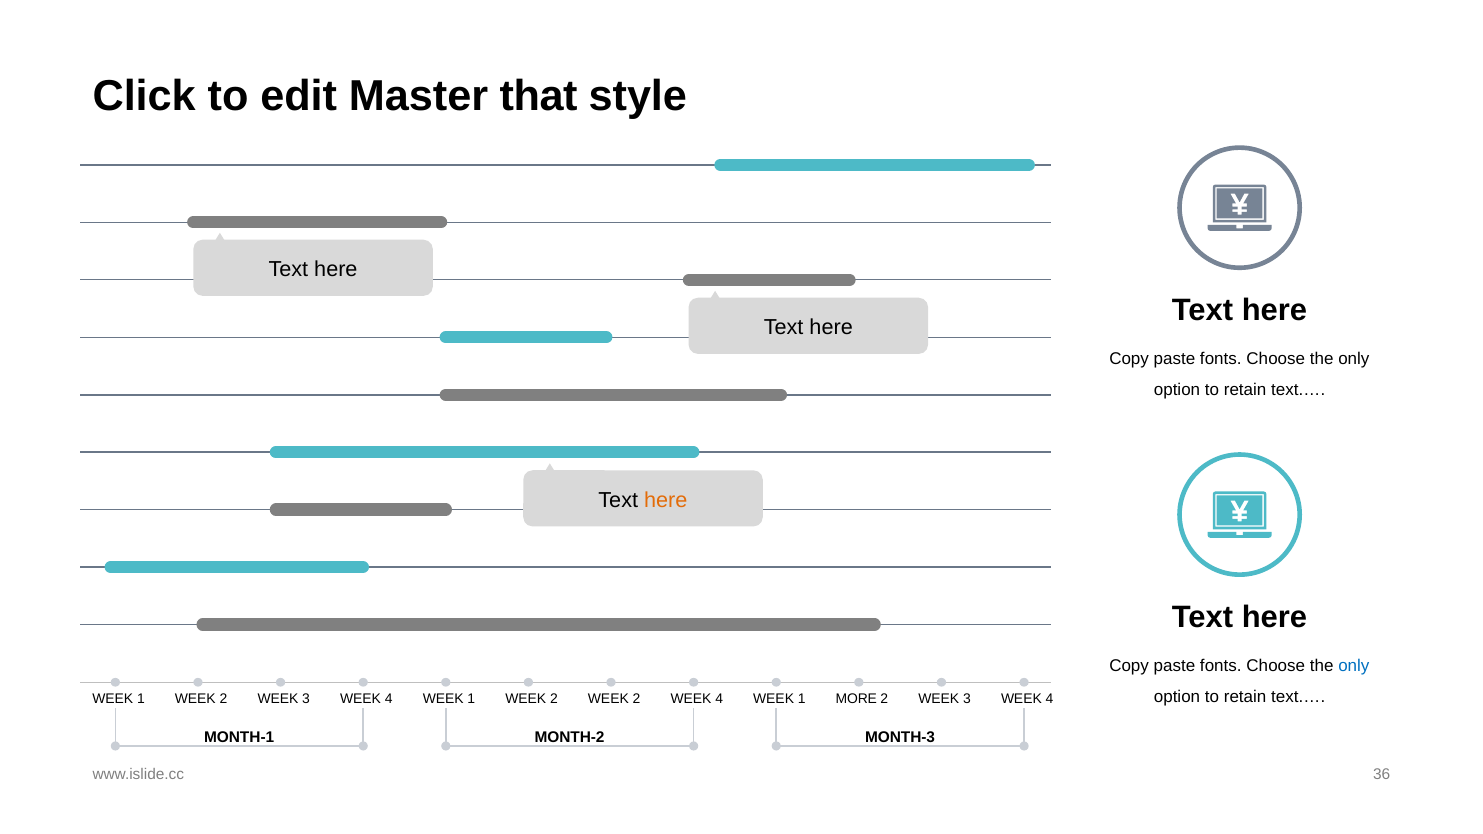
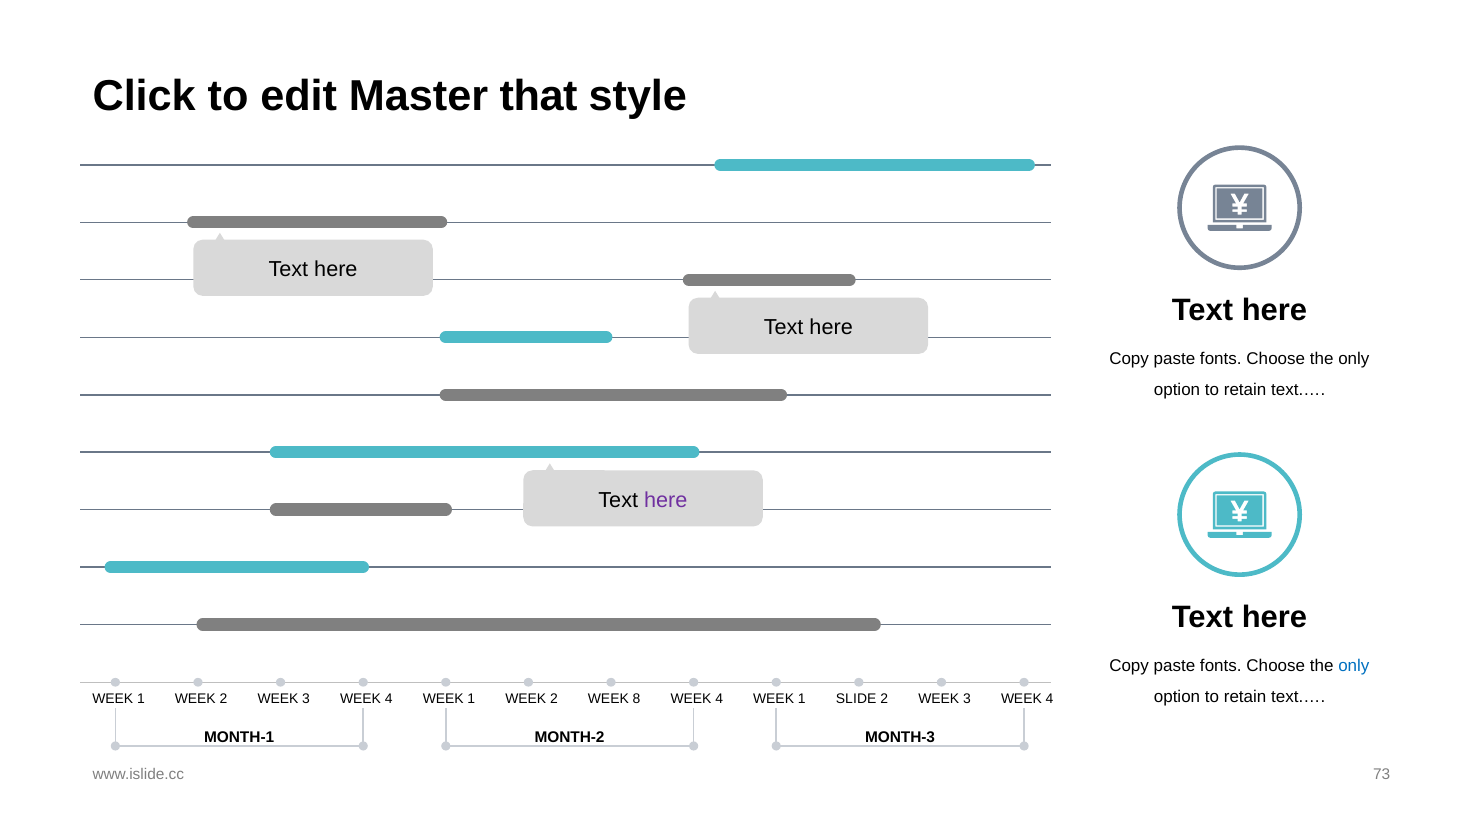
here colour: orange -> purple (666, 500)
2 WEEK 2: 2 -> 8 (637, 699)
MORE: MORE -> SLIDE (856, 699)
36: 36 -> 73 (1382, 774)
